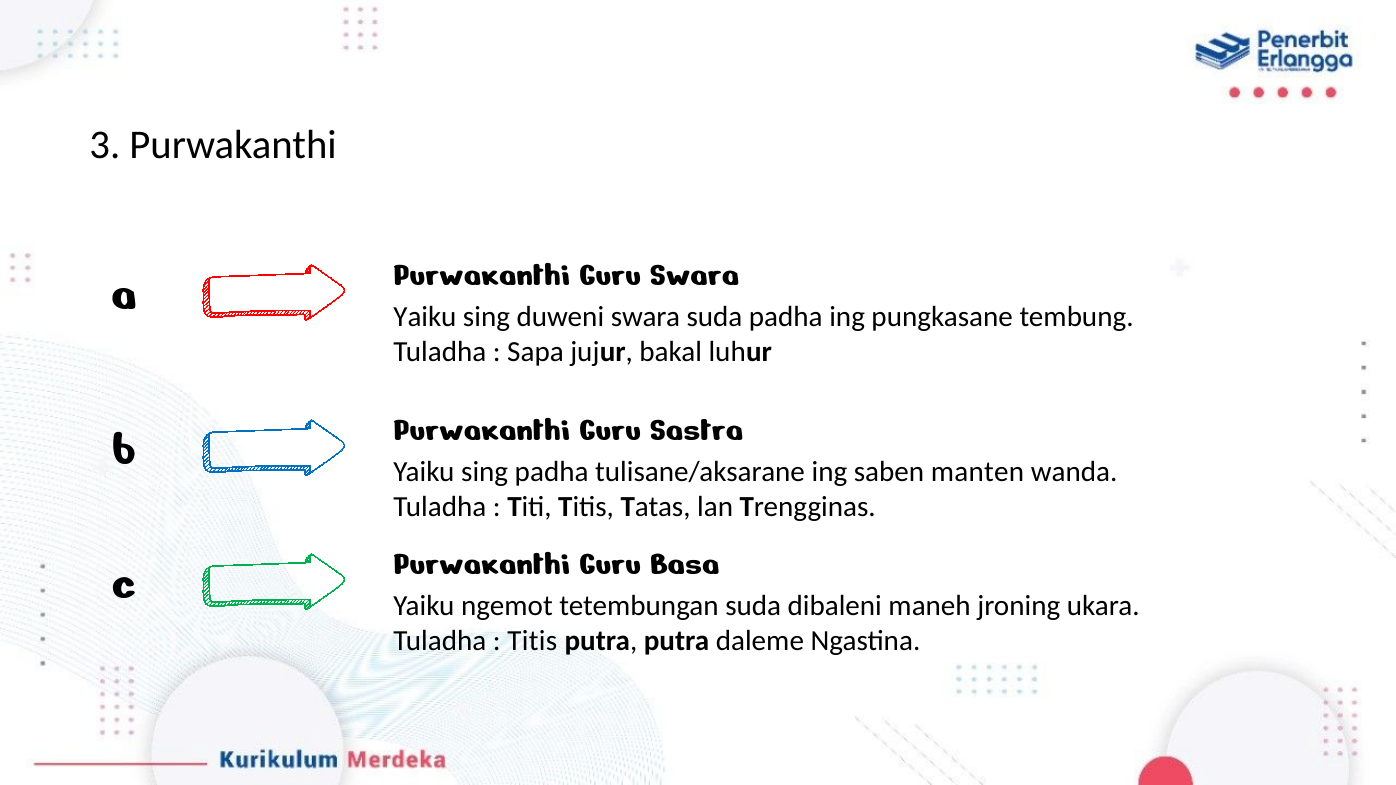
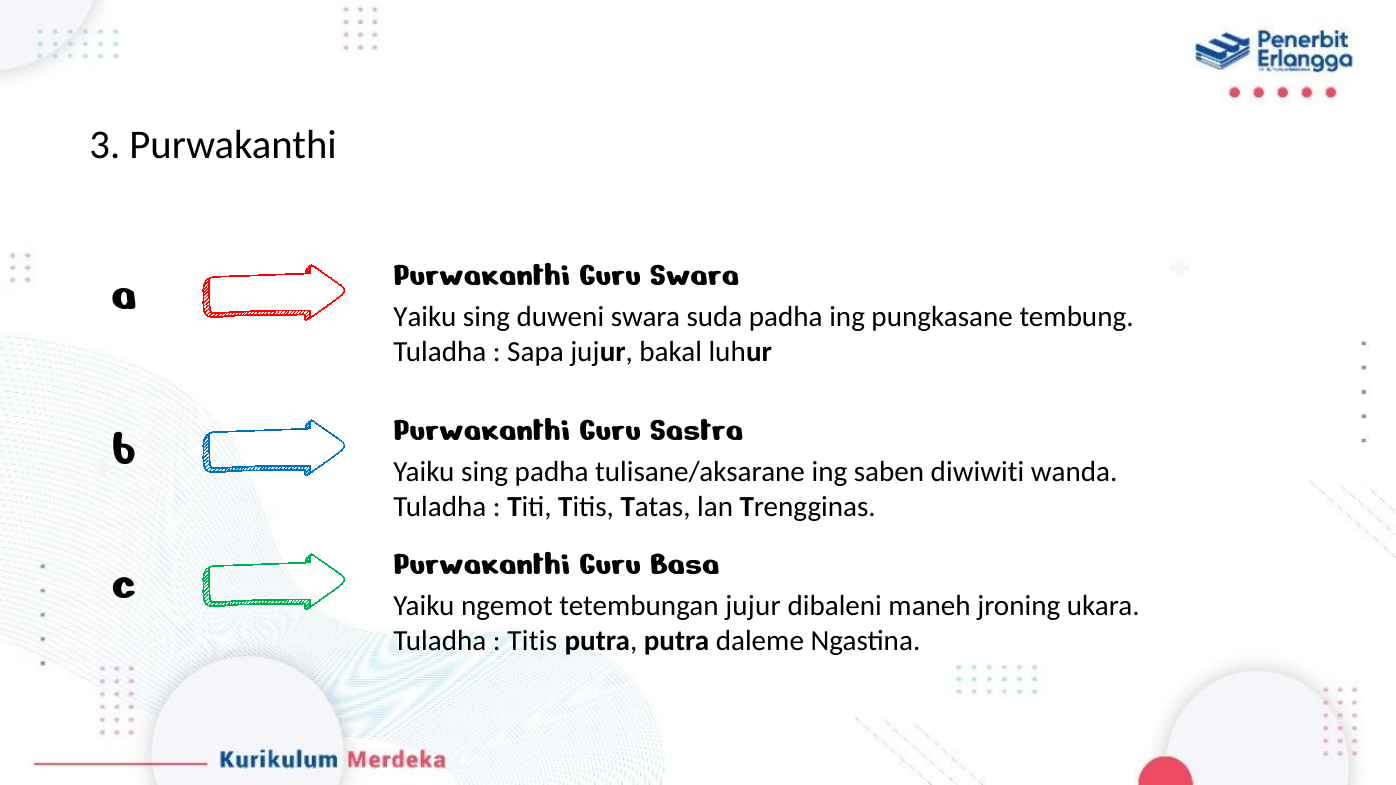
manten: manten -> diwiwiti (978, 472)
tetembungan suda: suda -> jujur (753, 606)
